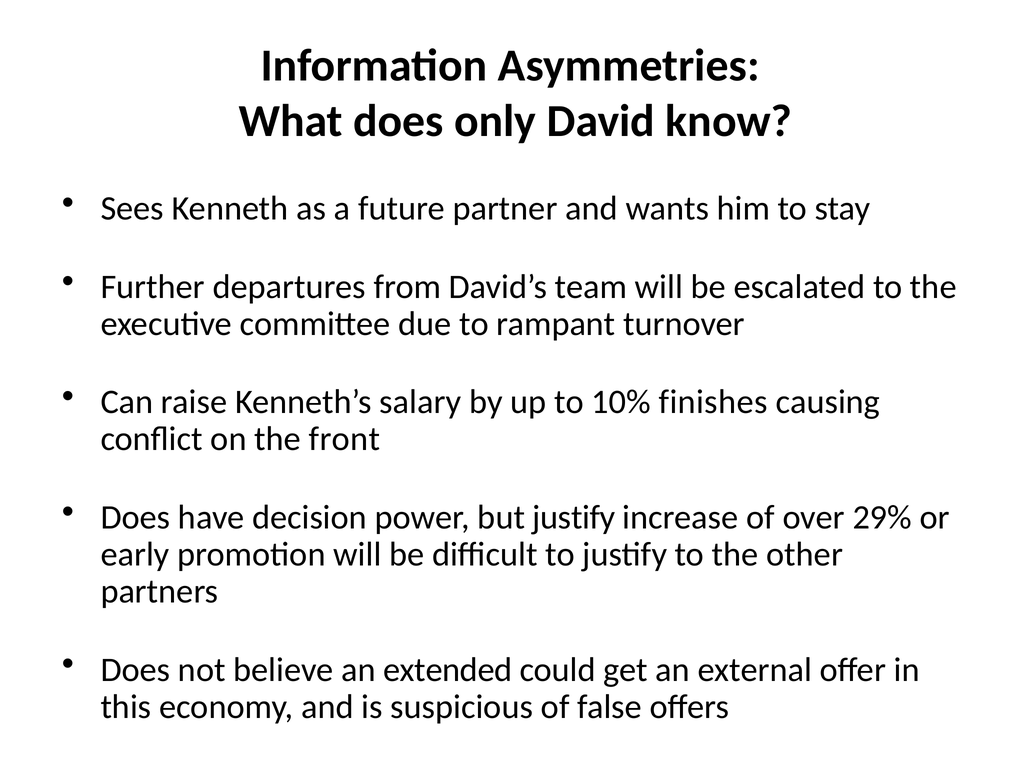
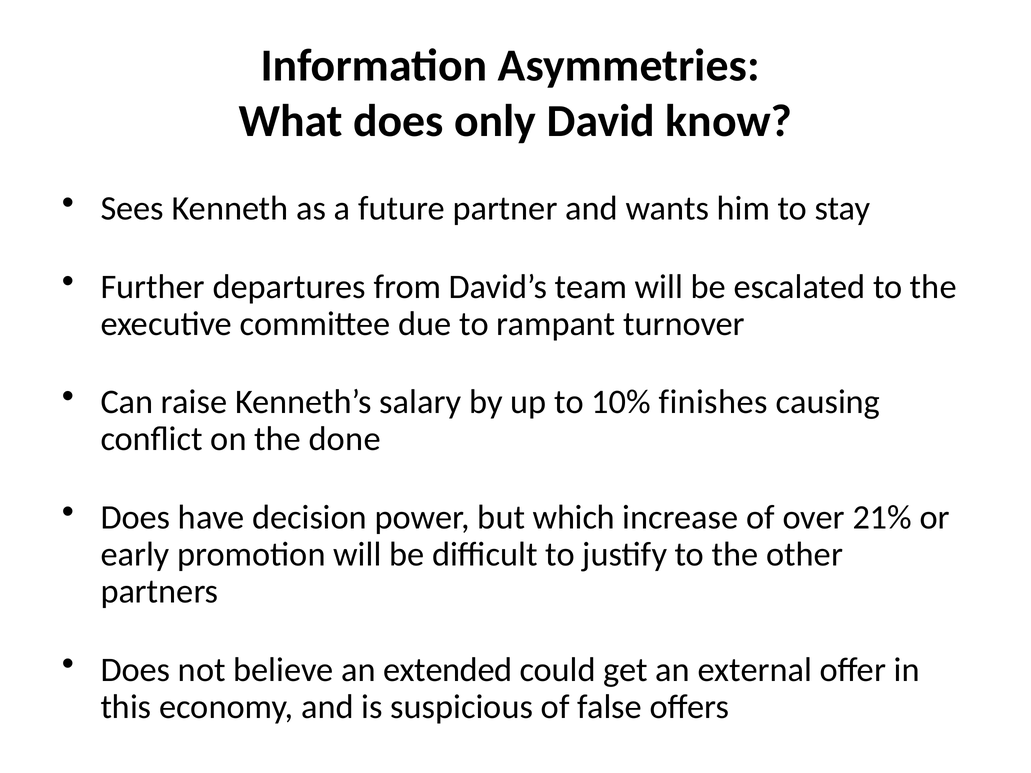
front: front -> done (345, 439)
but justify: justify -> which (574, 517)
29%: 29% -> 21% (882, 517)
